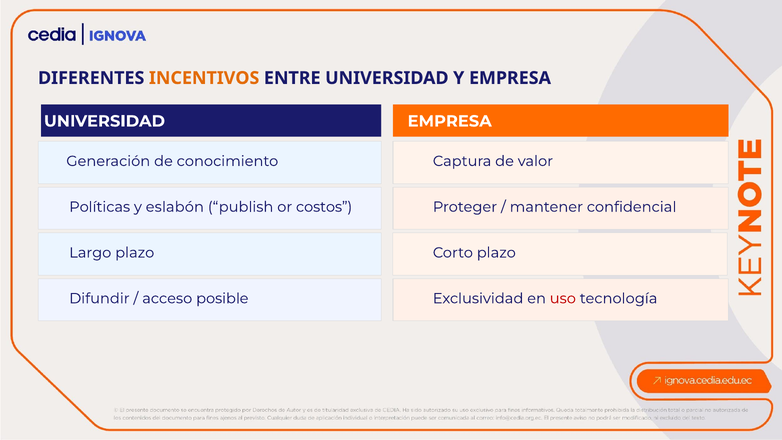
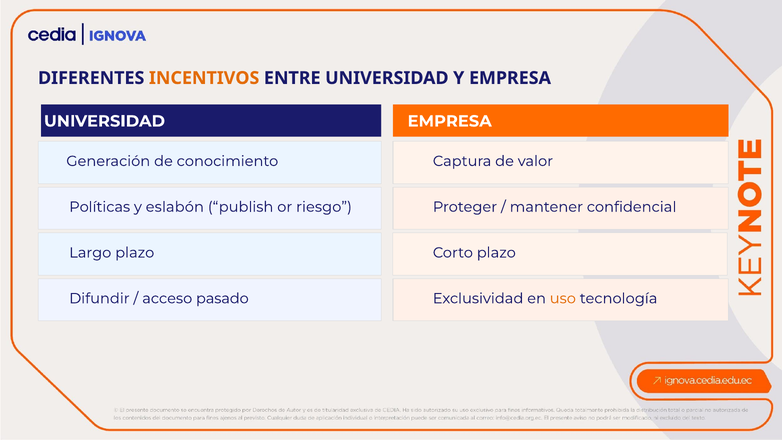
costos: costos -> riesgo (324, 207)
posible: posible -> pasado (222, 298)
uso colour: red -> orange (563, 298)
